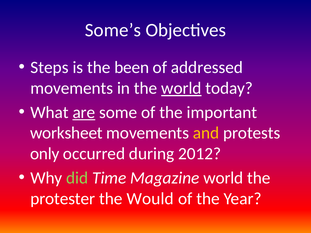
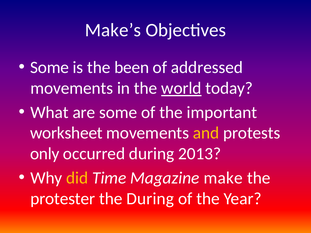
Some’s: Some’s -> Make’s (113, 30)
Steps: Steps -> Some (50, 68)
are underline: present -> none (84, 112)
2012: 2012 -> 2013 (200, 154)
did colour: light green -> yellow (77, 178)
Magazine world: world -> make (223, 178)
the Would: Would -> During (150, 199)
